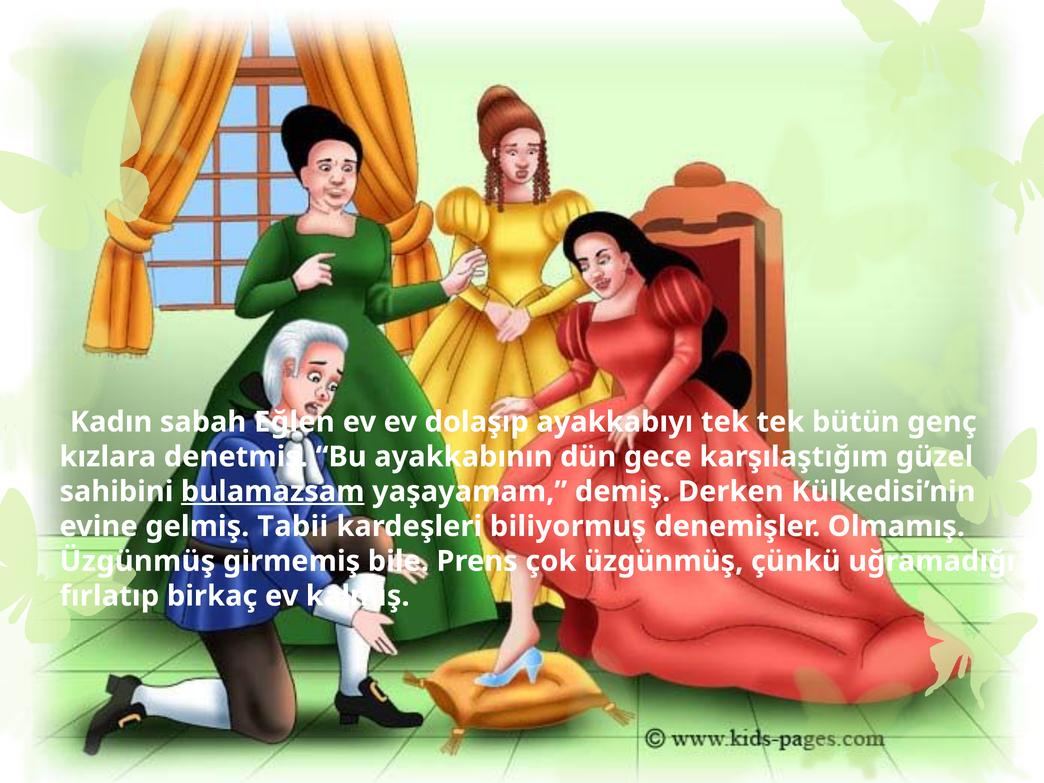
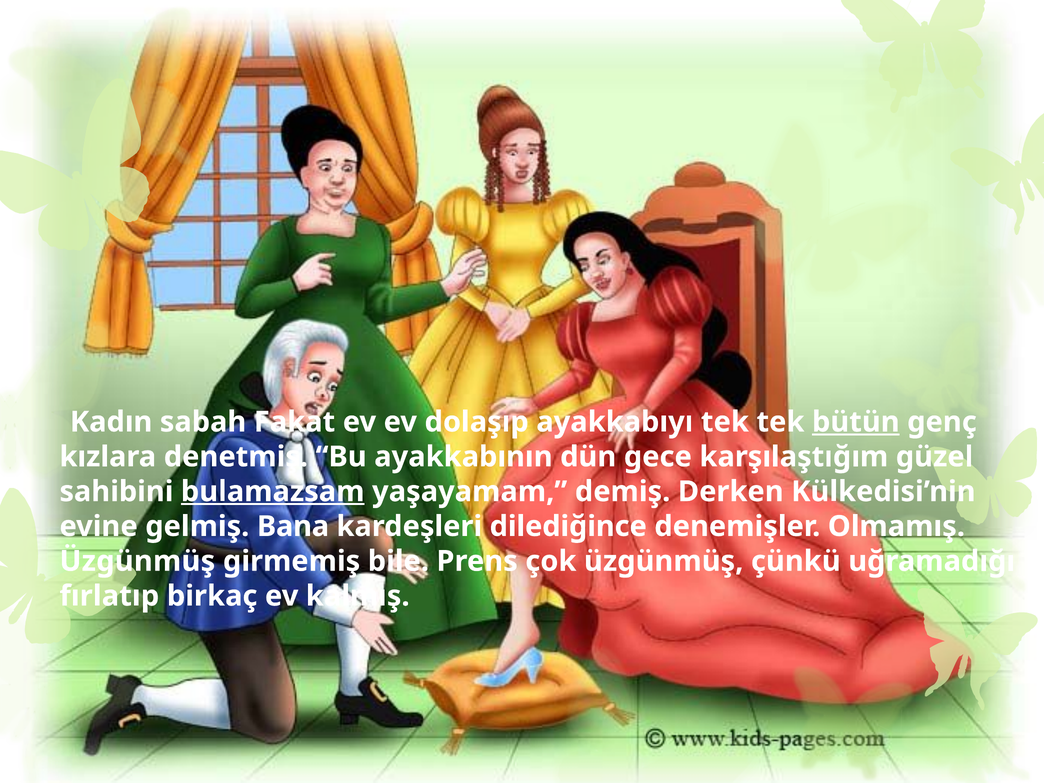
Eğlen: Eğlen -> Fakat (295, 422)
bütün underline: none -> present (856, 422)
Tabii: Tabii -> Bana (293, 526)
biliyormuş: biliyormuş -> dilediğince (568, 526)
